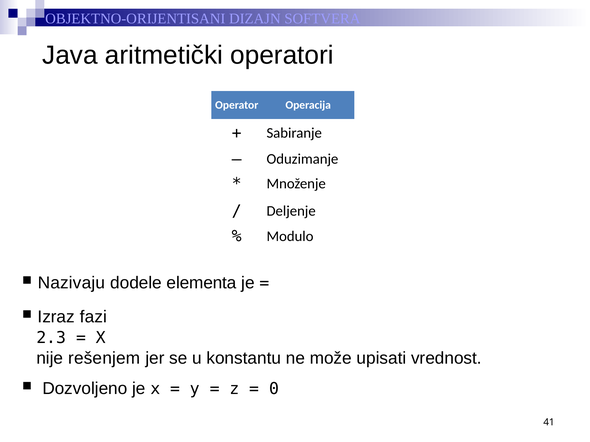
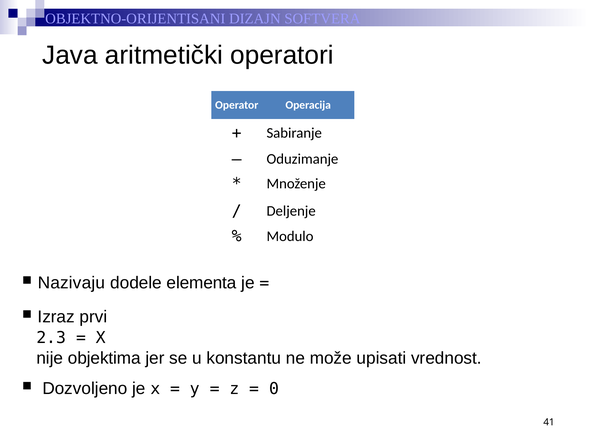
fazi: fazi -> prvi (93, 317)
rešenjem: rešenjem -> objektima (104, 359)
